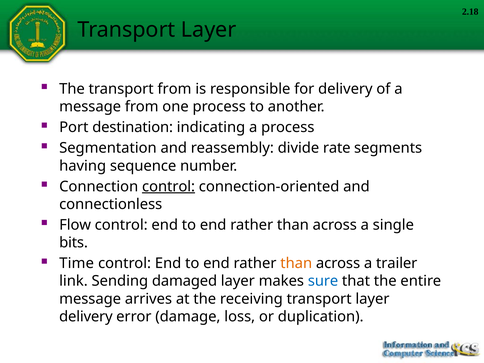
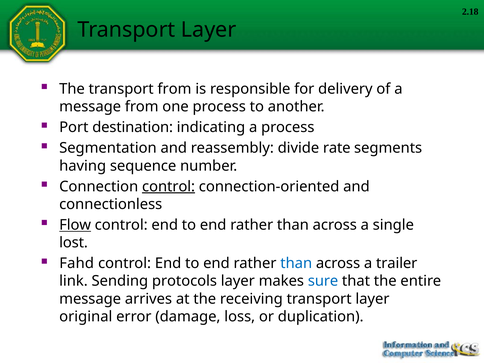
Flow underline: none -> present (75, 225)
bits: bits -> lost (74, 243)
Time: Time -> Fahd (77, 263)
than colour: orange -> blue (296, 263)
damaged: damaged -> protocols (184, 281)
delivery: delivery -> original (86, 317)
